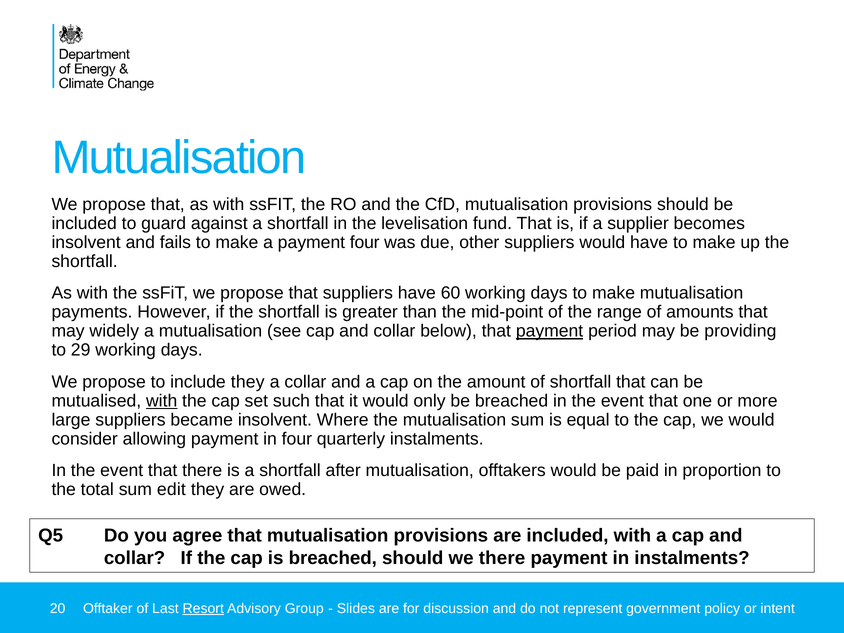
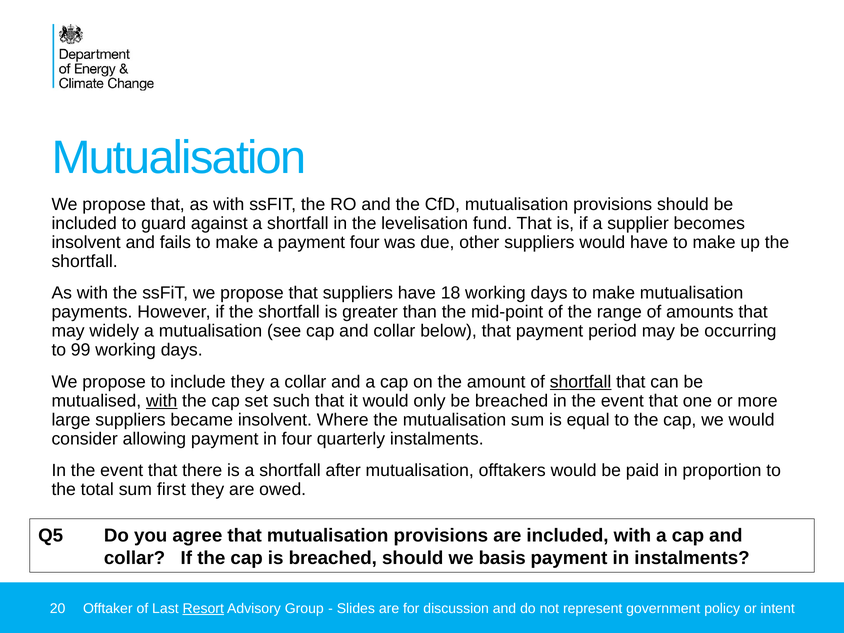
60: 60 -> 18 (451, 293)
payment underline: present -> none (550, 331)
providing: providing -> occurring (740, 331)
29: 29 -> 99 (81, 350)
shortfall underline: none -> present (581, 382)
edit: edit -> first (171, 489)
we there: there -> basis (502, 558)
